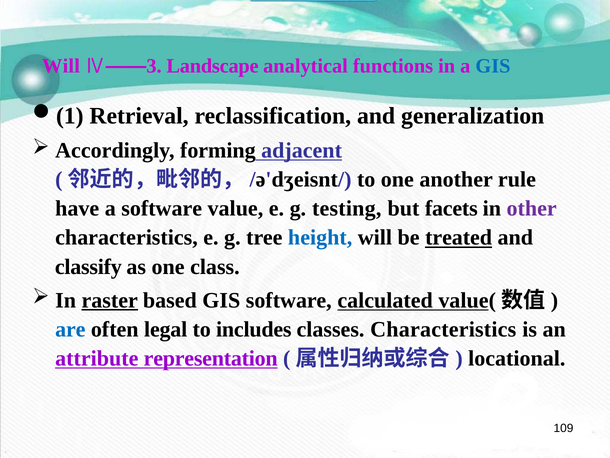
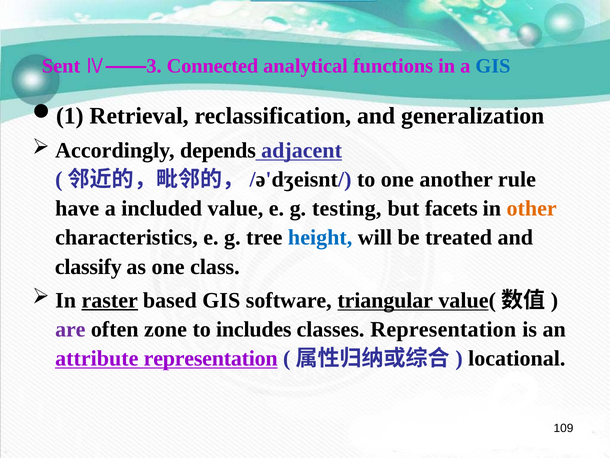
Will: Will -> Sent (61, 66)
Landscape: Landscape -> Connected (213, 66)
forming: forming -> depends (218, 150)
a software: software -> included (162, 208)
other colour: purple -> orange (532, 208)
treated underline: present -> none (459, 237)
calculated: calculated -> triangular (385, 300)
are colour: blue -> purple (70, 329)
legal: legal -> zone (166, 329)
classes Characteristics: Characteristics -> Representation (443, 329)
